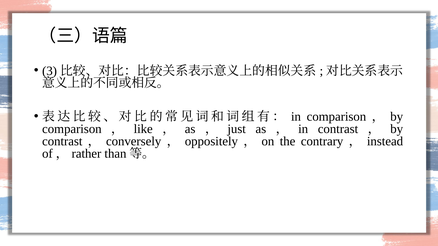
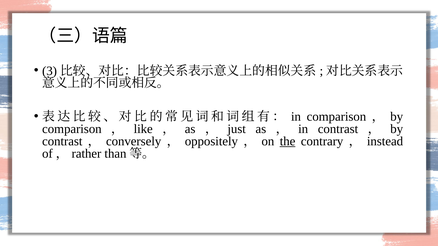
the underline: none -> present (288, 141)
